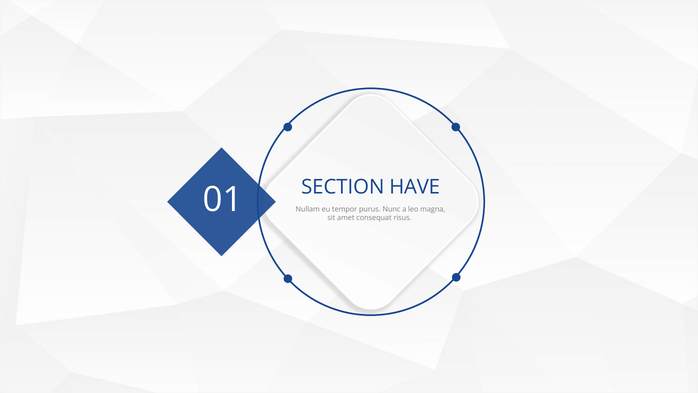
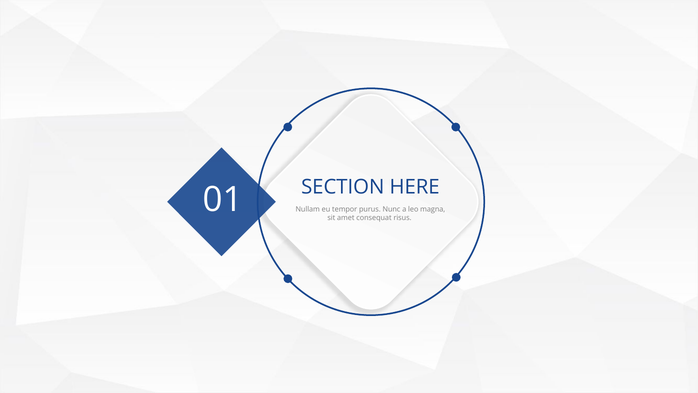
HAVE: HAVE -> HERE (415, 187)
